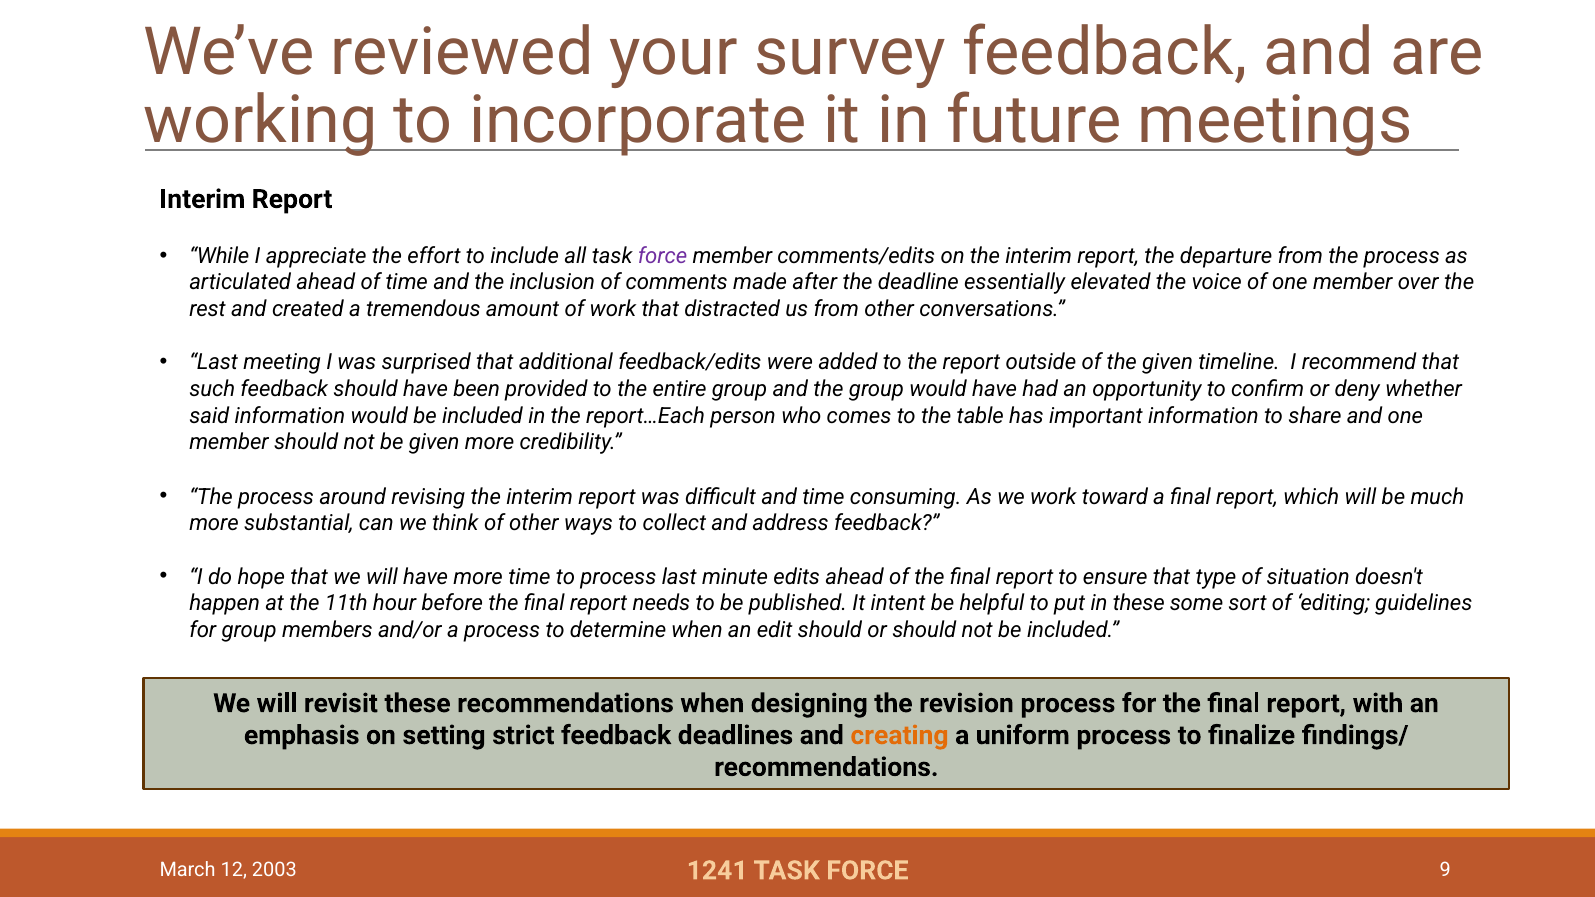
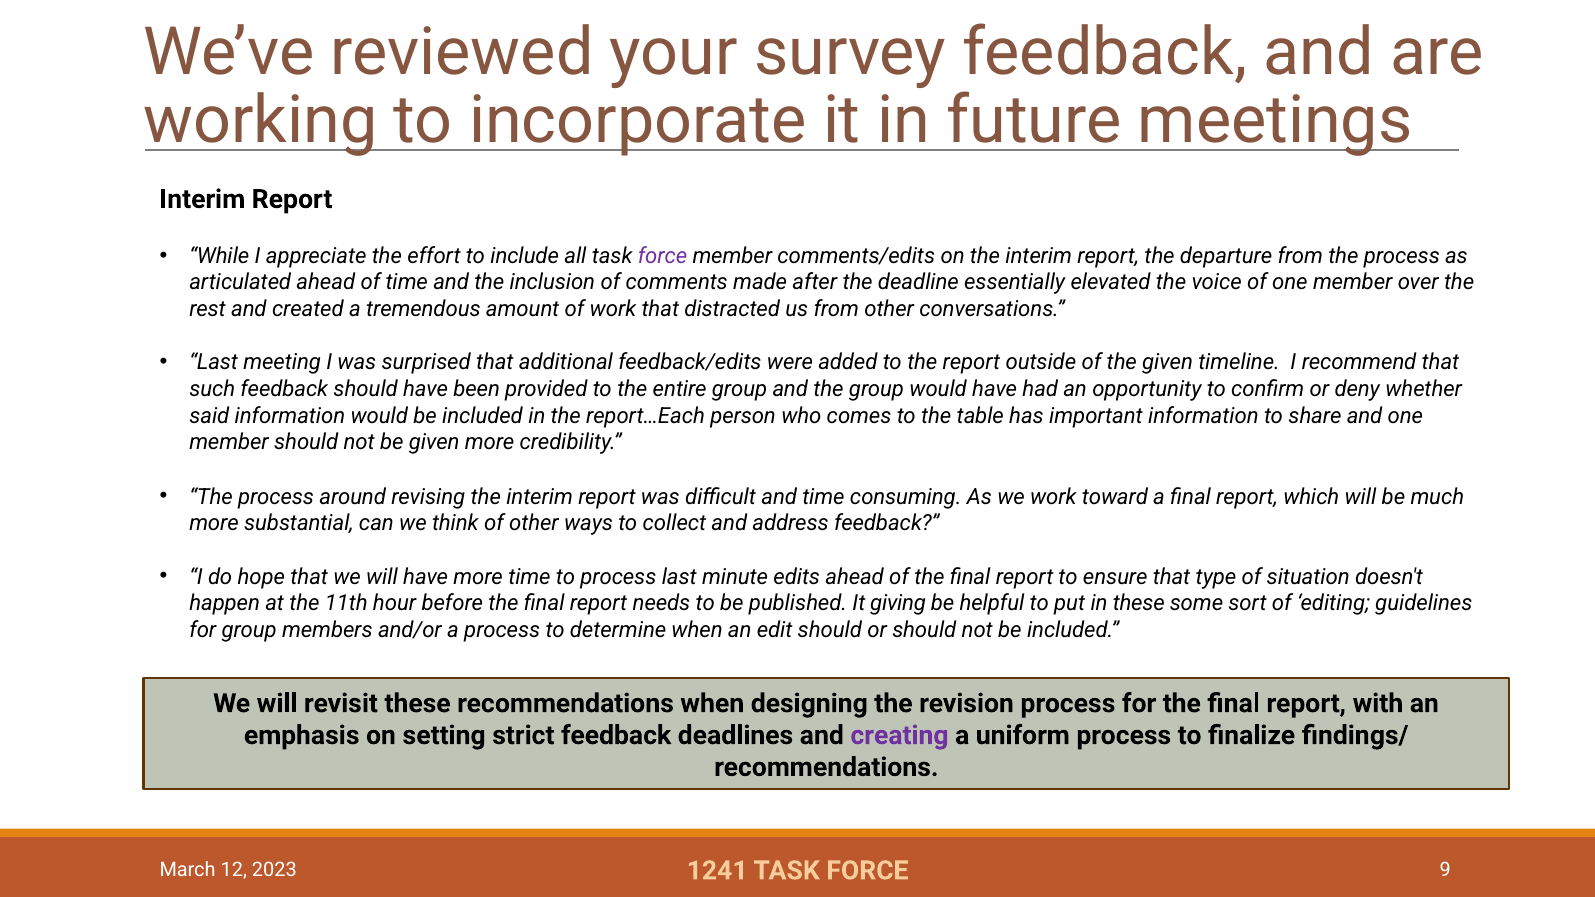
intent: intent -> giving (898, 603)
creating colour: orange -> purple (900, 735)
2003: 2003 -> 2023 (274, 870)
